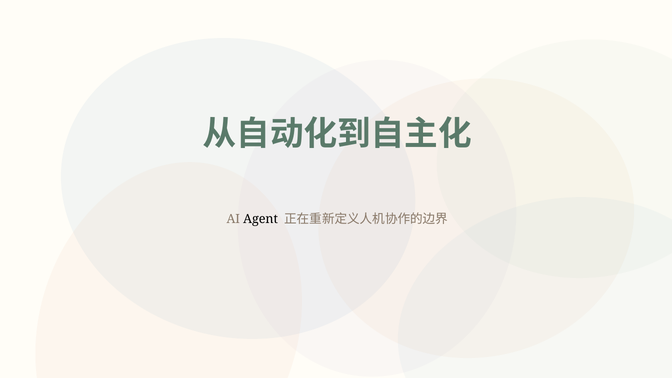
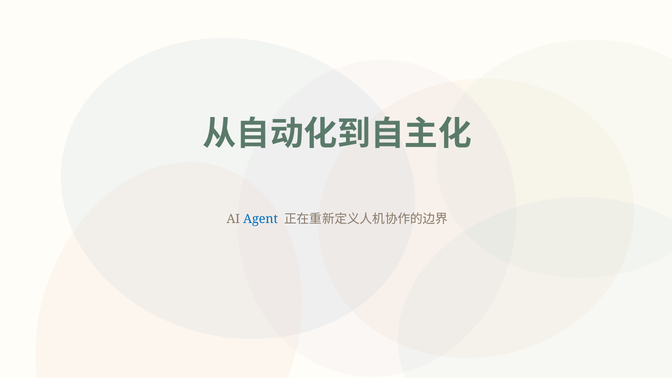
Agent colour: black -> blue (261, 219)
